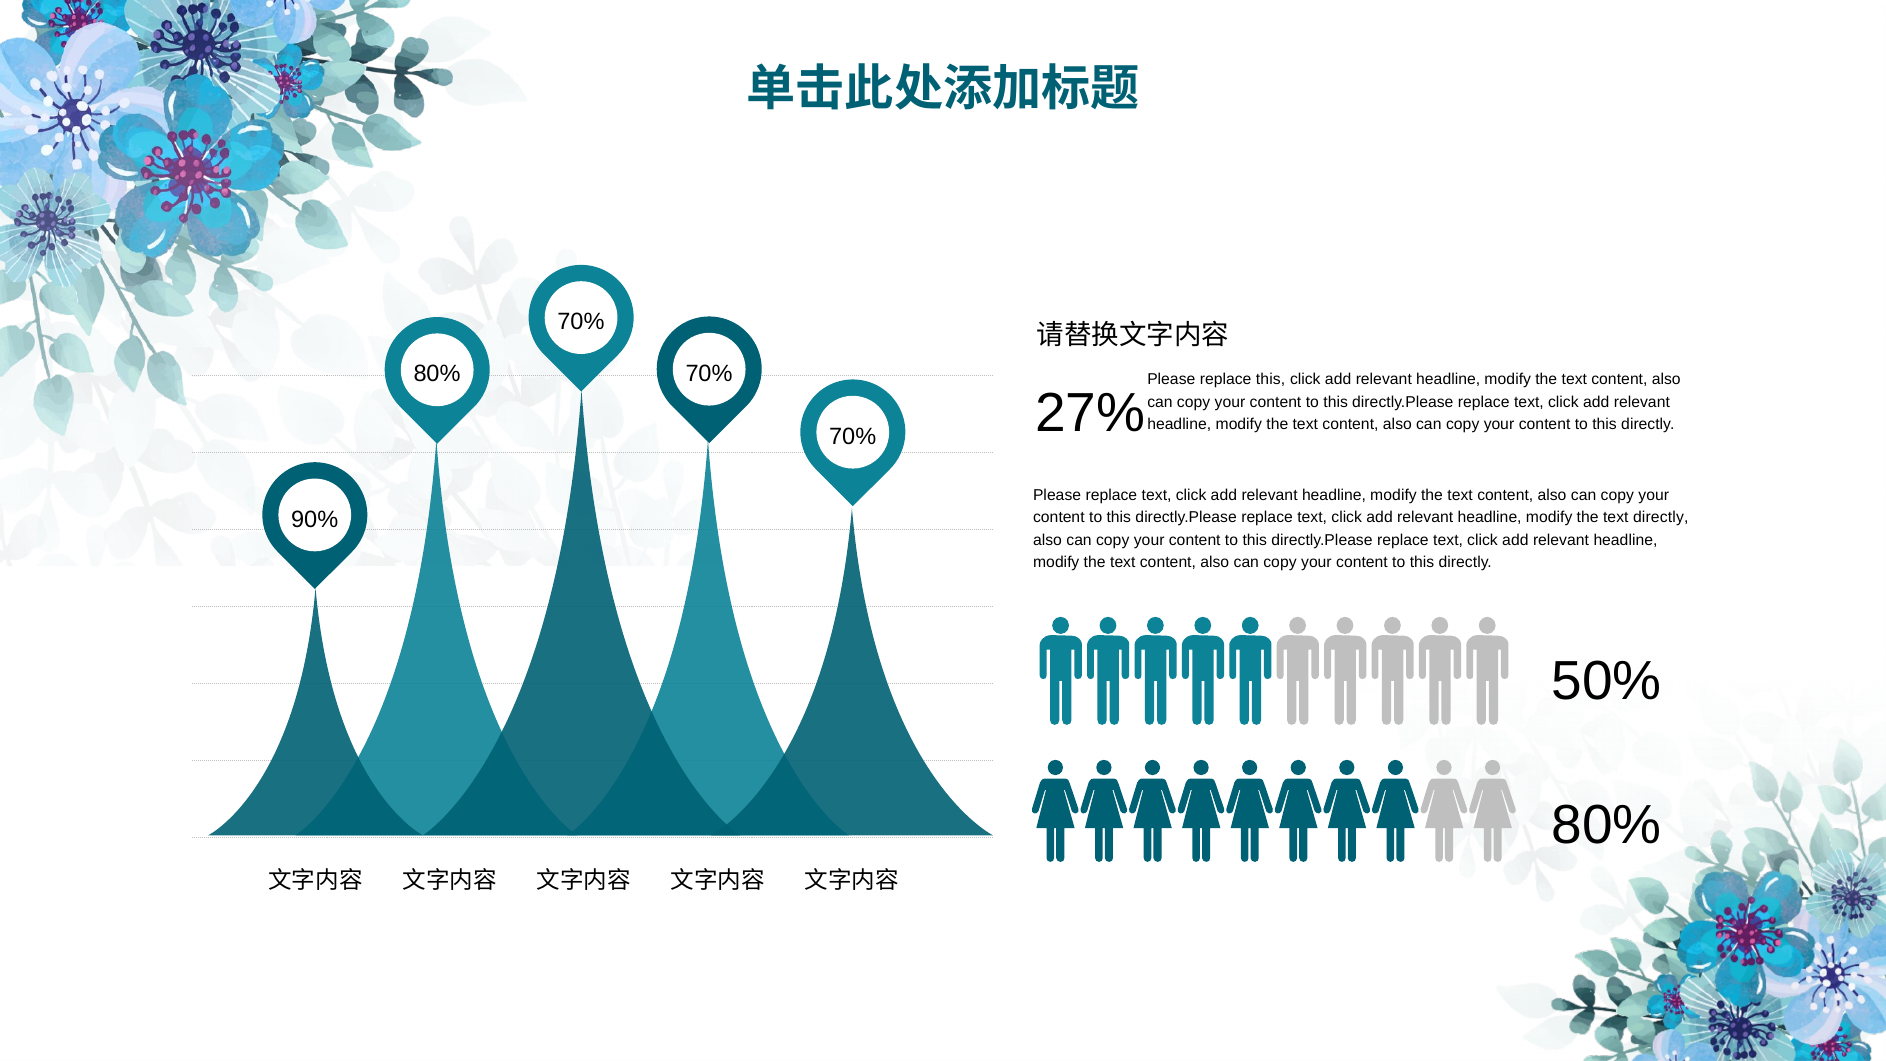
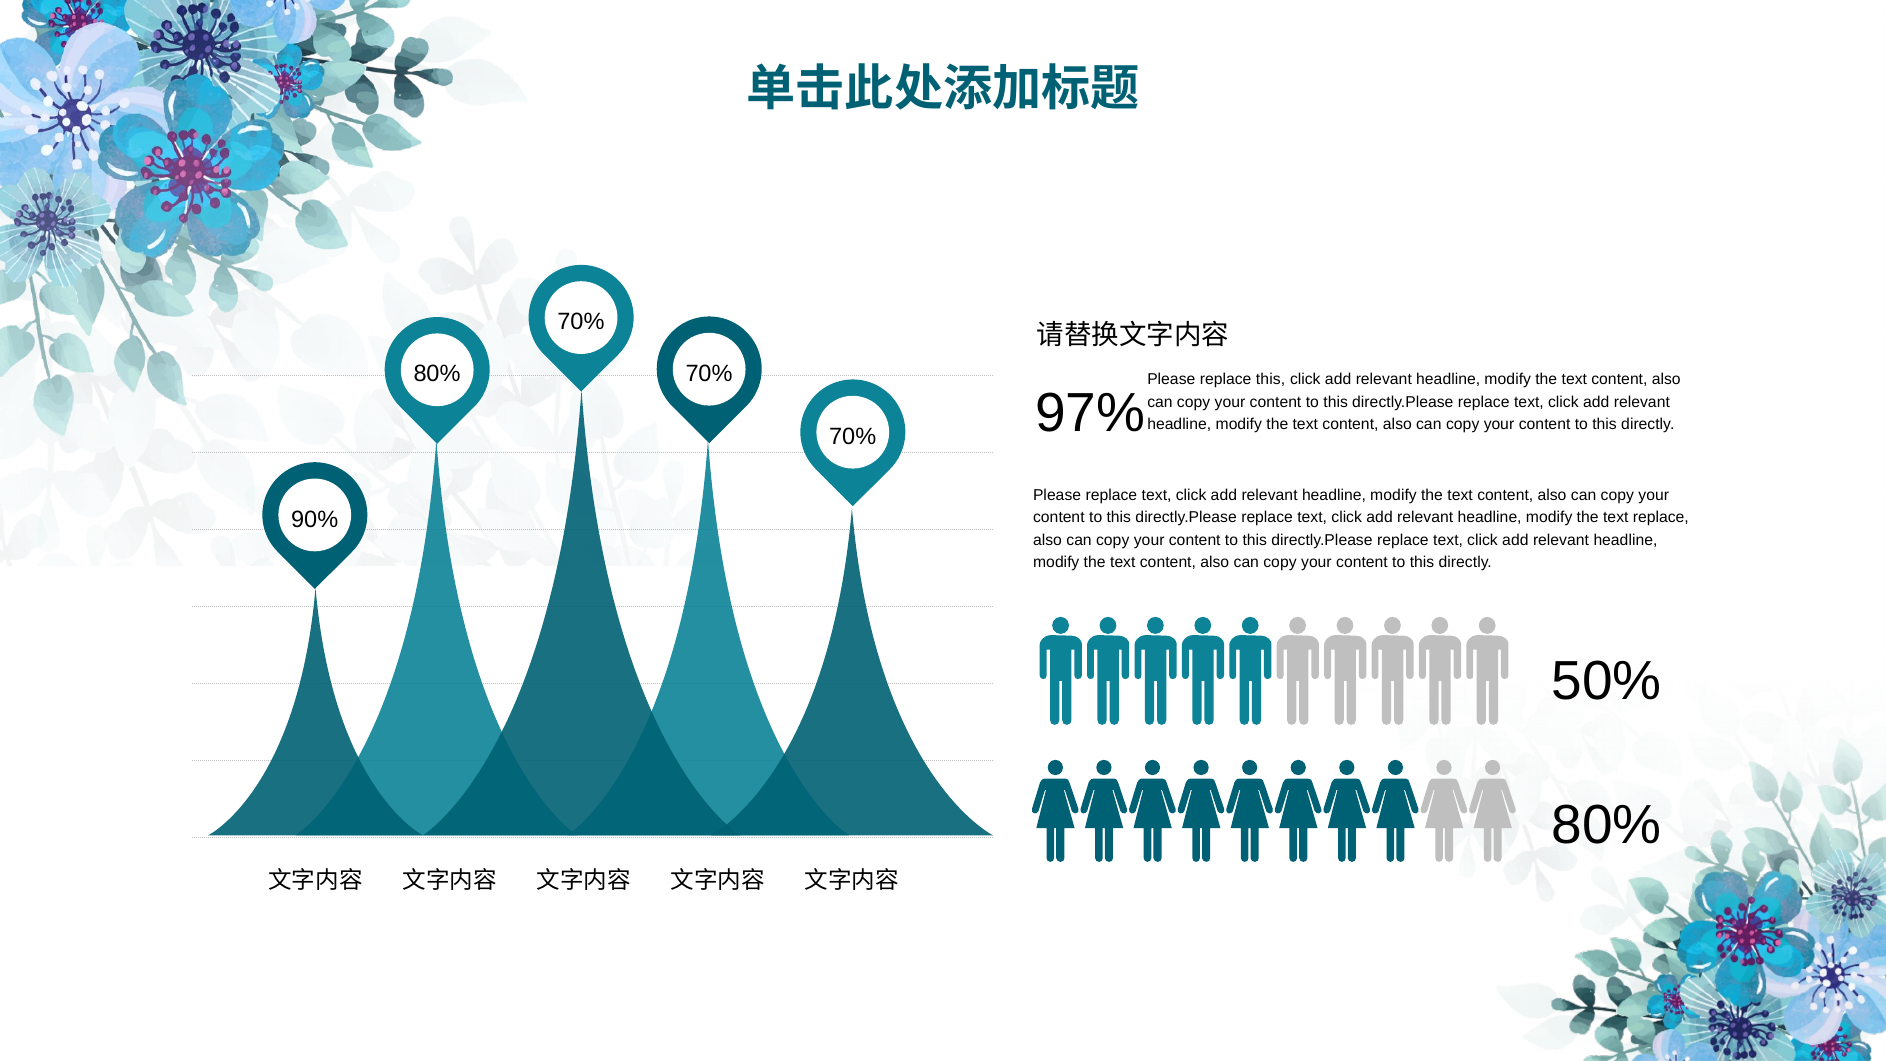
27%: 27% -> 97% (1090, 414)
text directly: directly -> replace (1661, 518)
